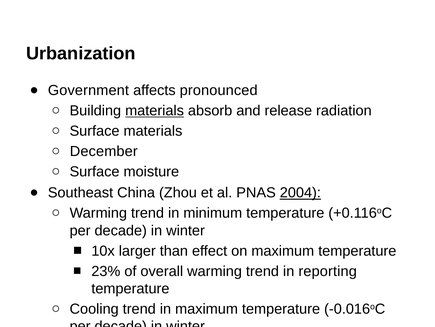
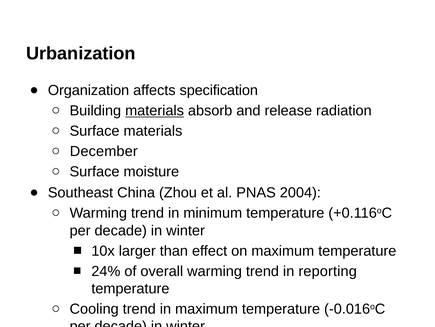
Government: Government -> Organization (89, 90)
pronounced: pronounced -> specification (219, 90)
2004 underline: present -> none (300, 192)
23%: 23% -> 24% (106, 271)
